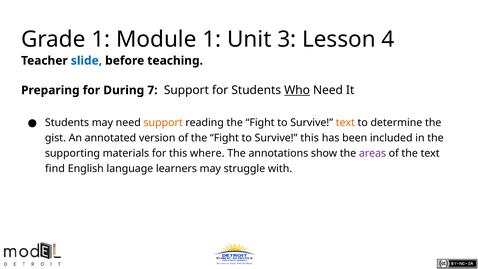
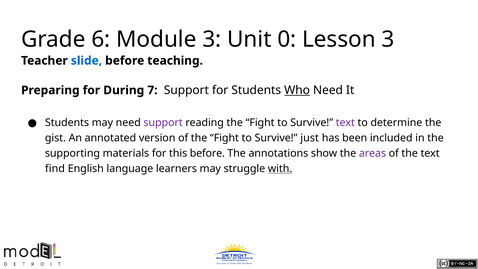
Grade 1: 1 -> 6 (101, 40)
Module 1: 1 -> 3 (212, 40)
3: 3 -> 0 (287, 40)
Lesson 4: 4 -> 3 (388, 40)
support colour: orange -> purple (163, 123)
text colour: orange -> purple (345, 123)
Survive this: this -> just (310, 138)
this where: where -> before (207, 153)
with underline: none -> present (280, 169)
